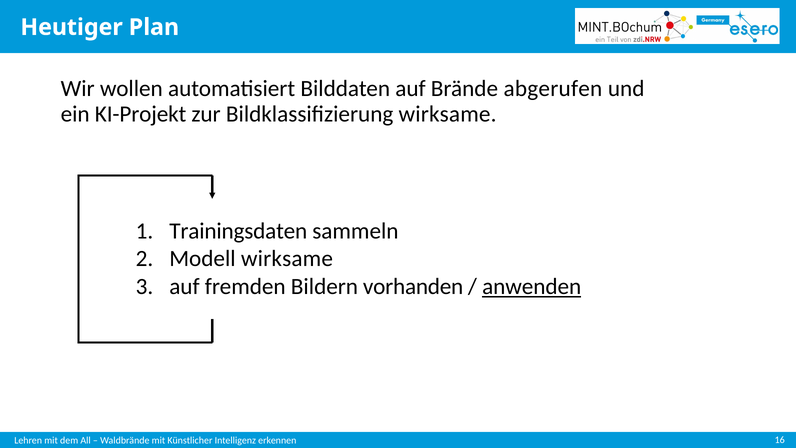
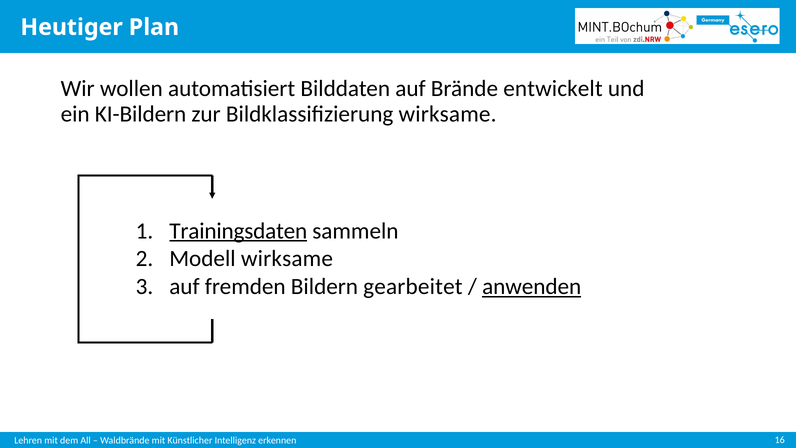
abgerufen: abgerufen -> entwickelt (553, 89)
KI-Projekt: KI-Projekt -> KI-Bildern (141, 114)
Trainingsdaten underline: none -> present (238, 231)
vorhanden: vorhanden -> gearbeitet (413, 287)
